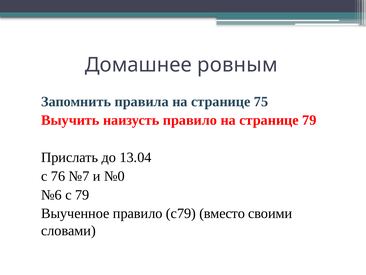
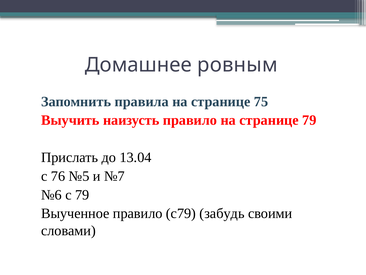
№7: №7 -> №5 (79, 176)
№0: №0 -> №7 (114, 176)
вместо: вместо -> забудь (222, 213)
